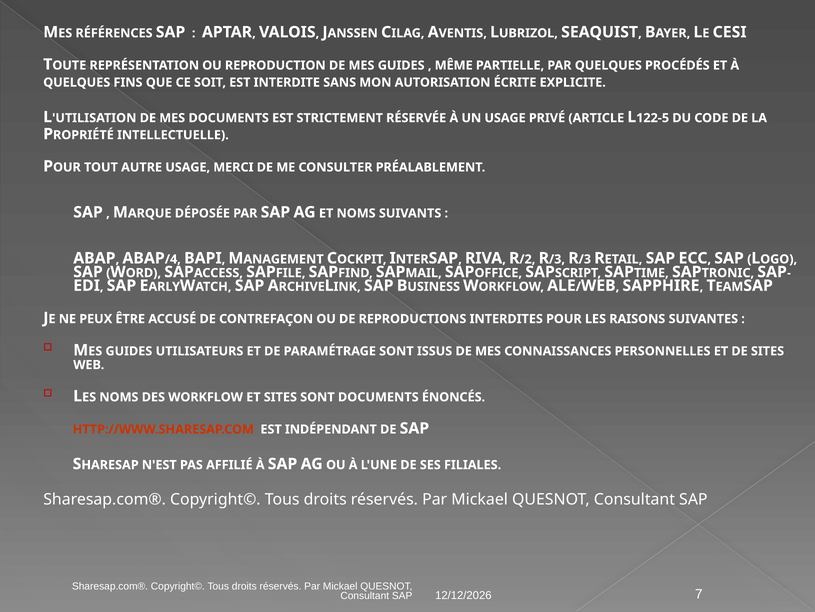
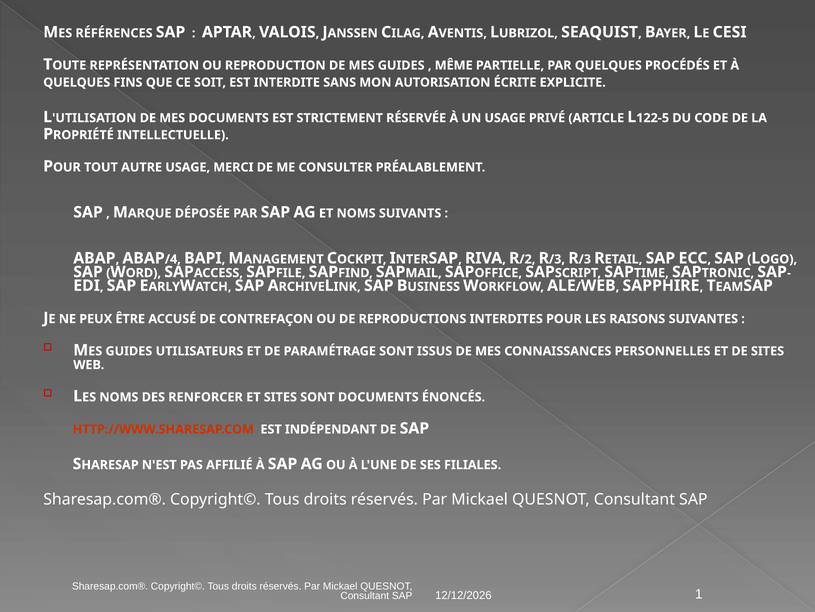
DES WORKFLOW: WORKFLOW -> RENFORCER (206, 397)
7: 7 -> 1 (699, 593)
